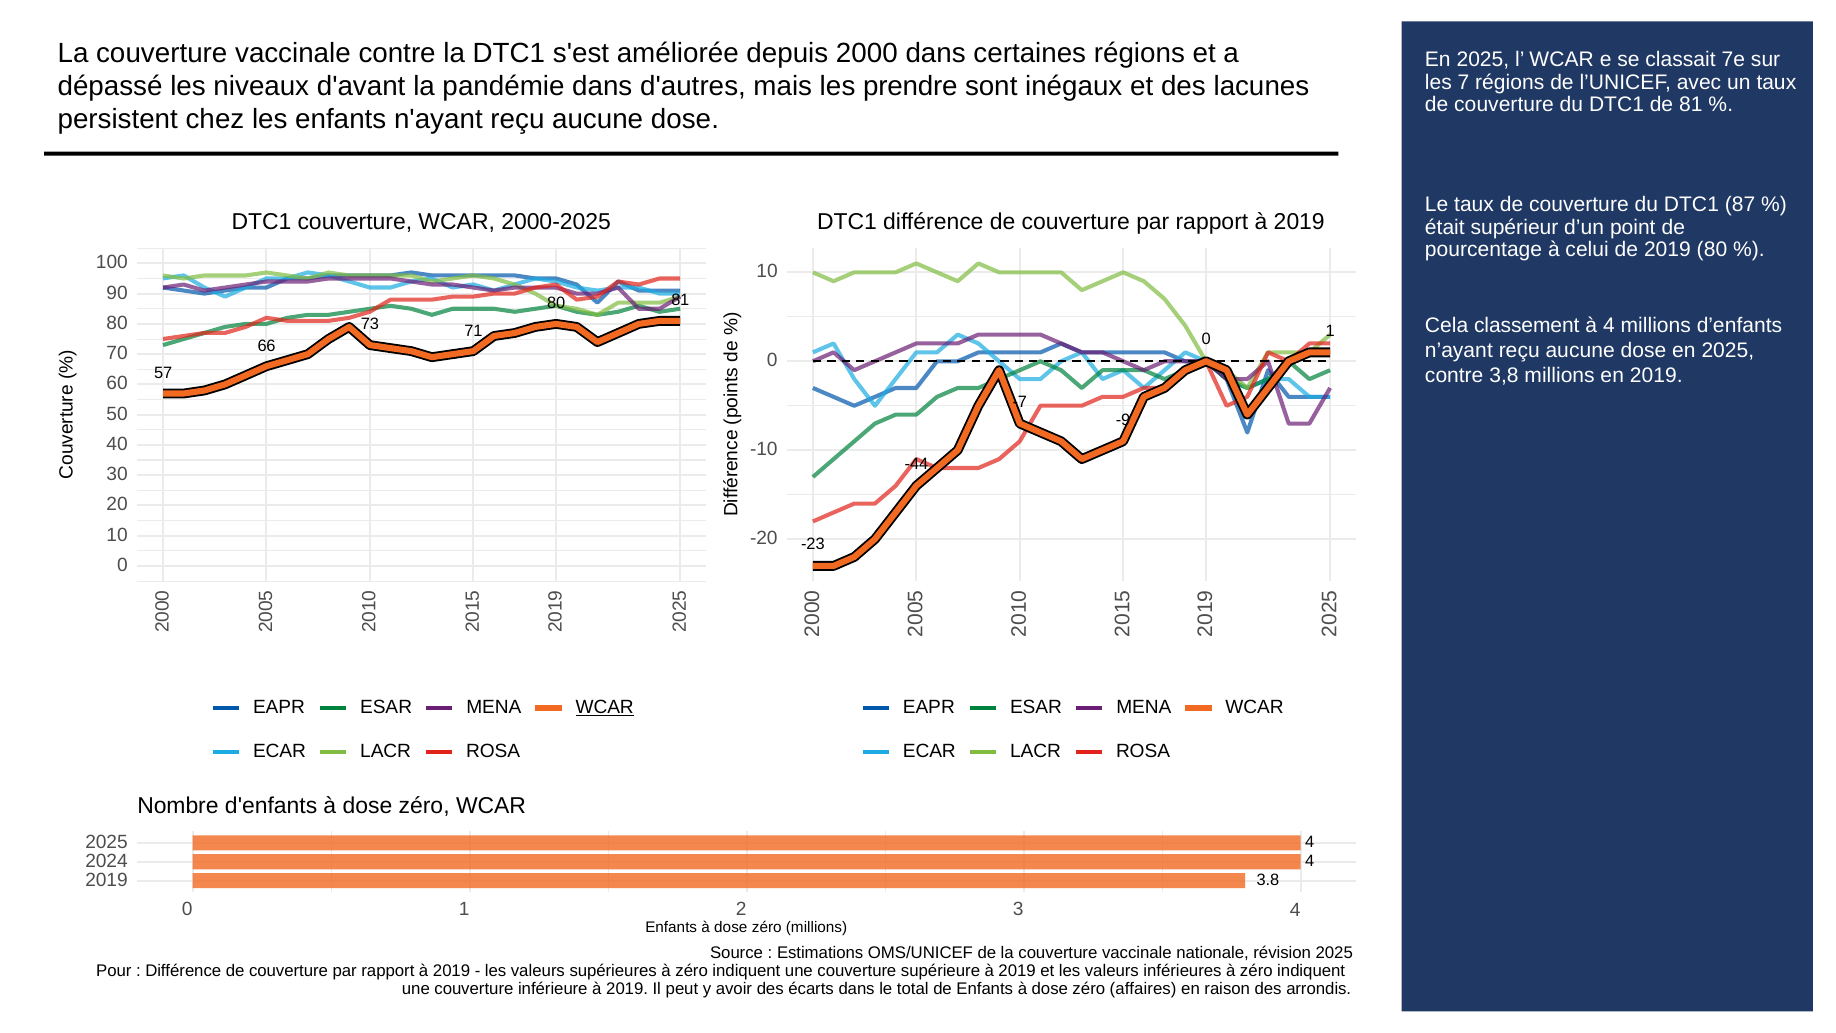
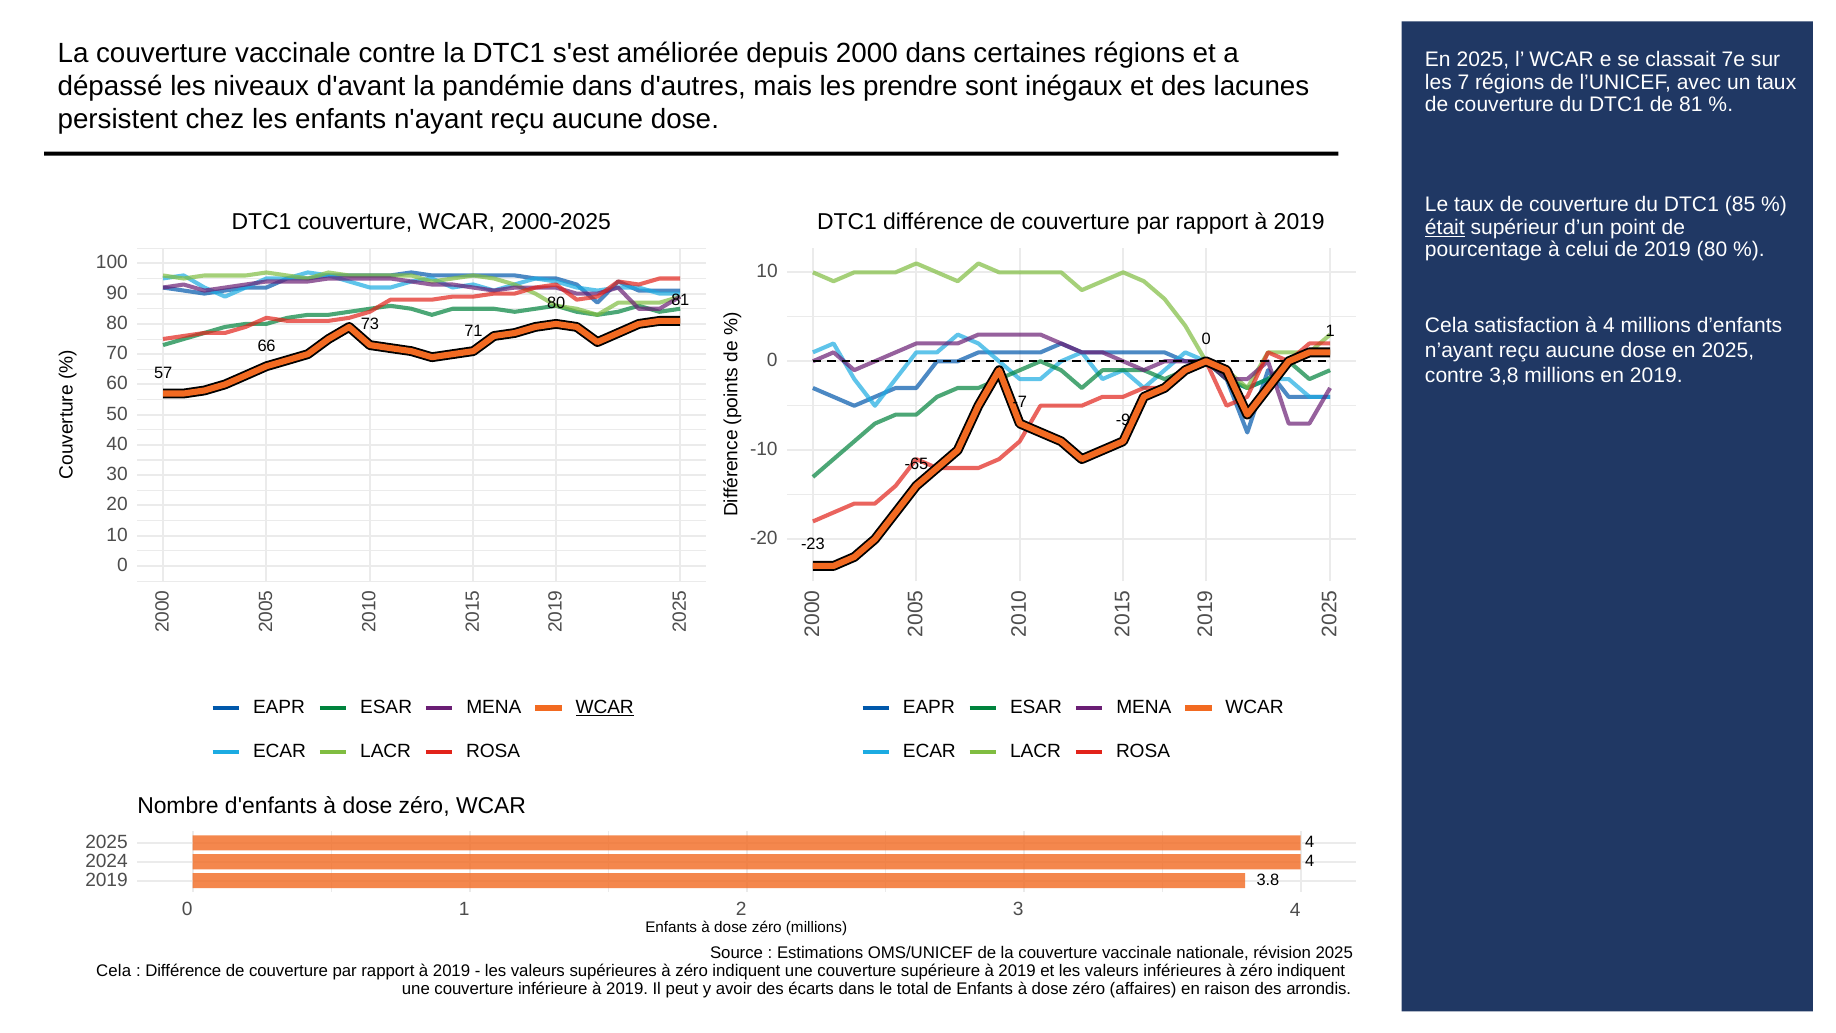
87: 87 -> 85 (1740, 204)
était underline: none -> present (1445, 227)
classement: classement -> satisfaction (1527, 325)
-44: -44 -> -65 (917, 464)
Pour: Pour -> Cela (114, 971)
